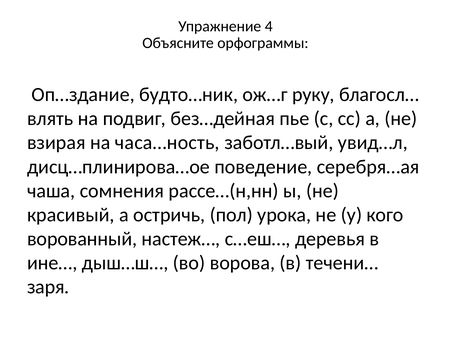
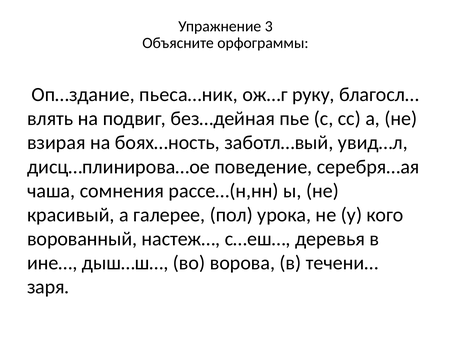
4: 4 -> 3 (269, 26)
будто…ник: будто…ник -> пьеса…ник (189, 95)
часа…ность: часа…ность -> боях…ность (167, 143)
остричь: остричь -> галерее (169, 215)
